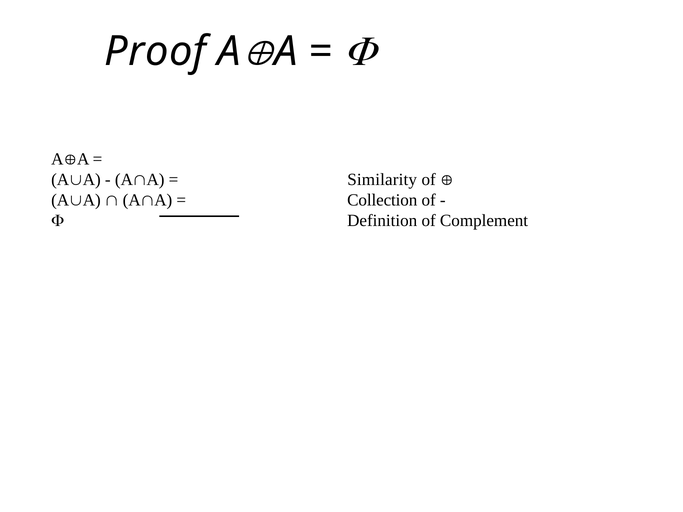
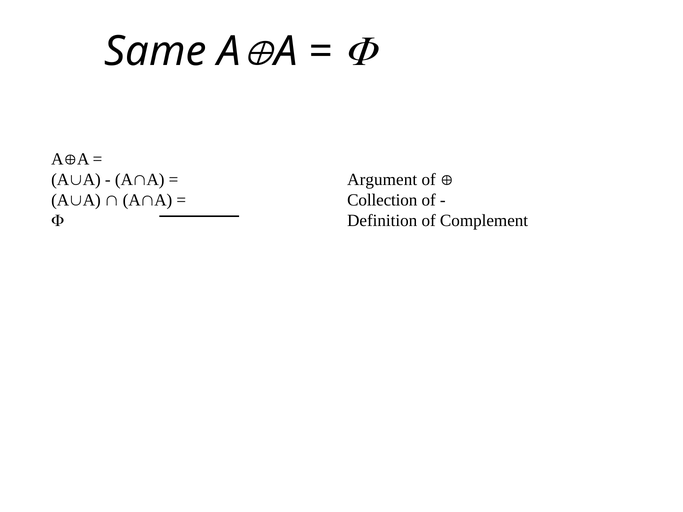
Proof: Proof -> Same (155, 51)
Similarity: Similarity -> Argument (382, 180)
